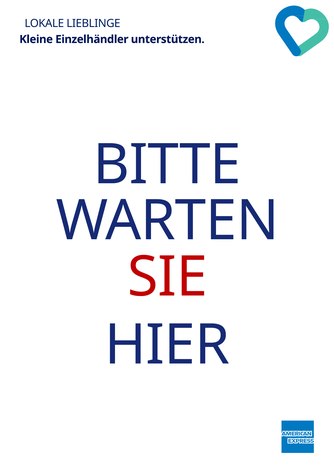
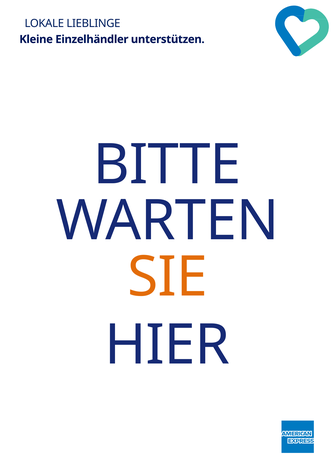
SIE colour: red -> orange (167, 277)
